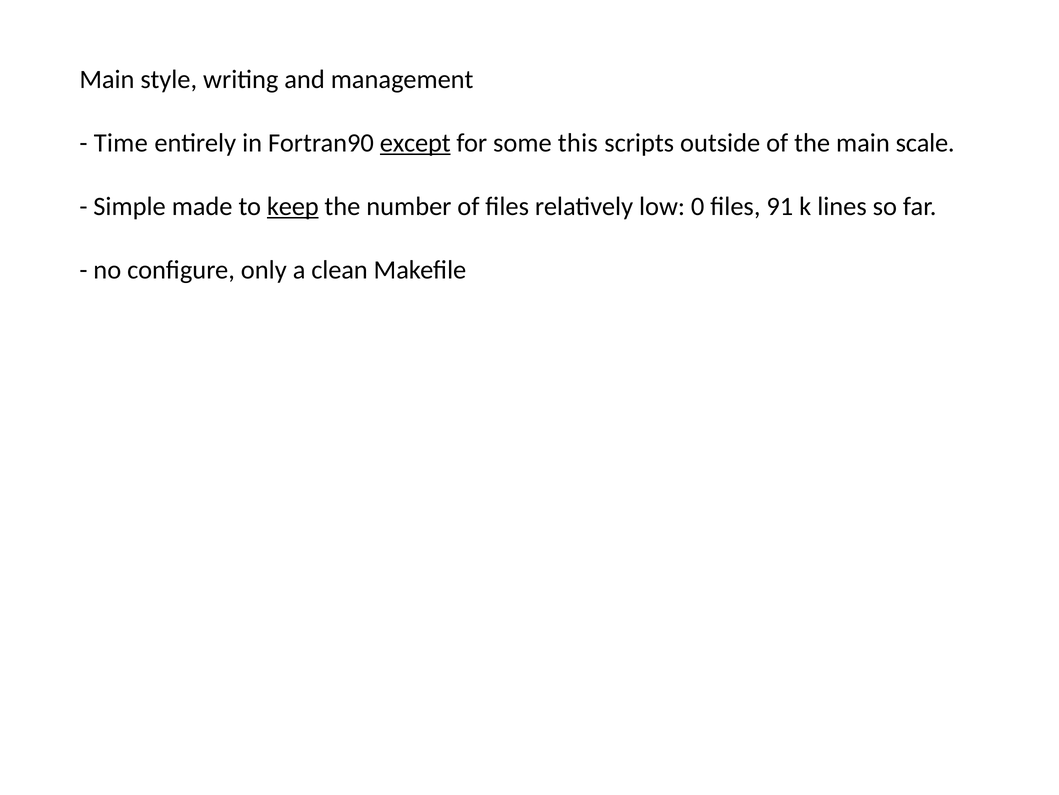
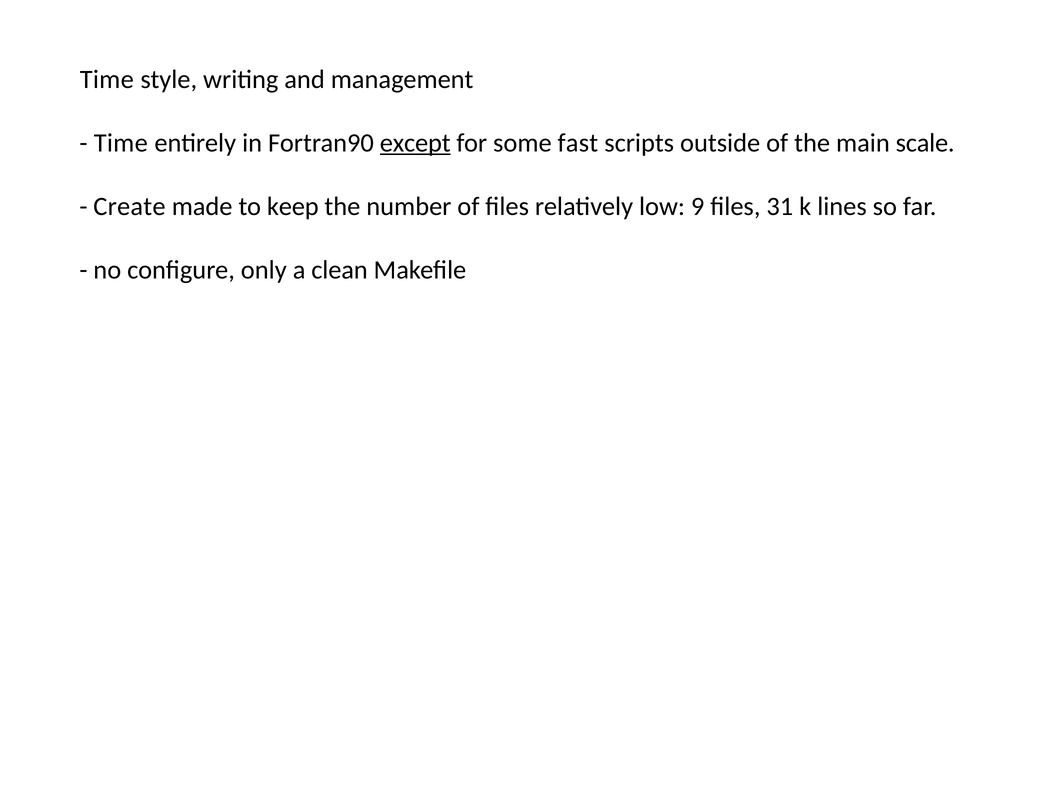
Main: Main -> Time (107, 79)
this: this -> fast (578, 143)
Simple: Simple -> Create (129, 206)
keep underline: present -> none (293, 206)
0: 0 -> 9 (698, 206)
91: 91 -> 31 (780, 206)
